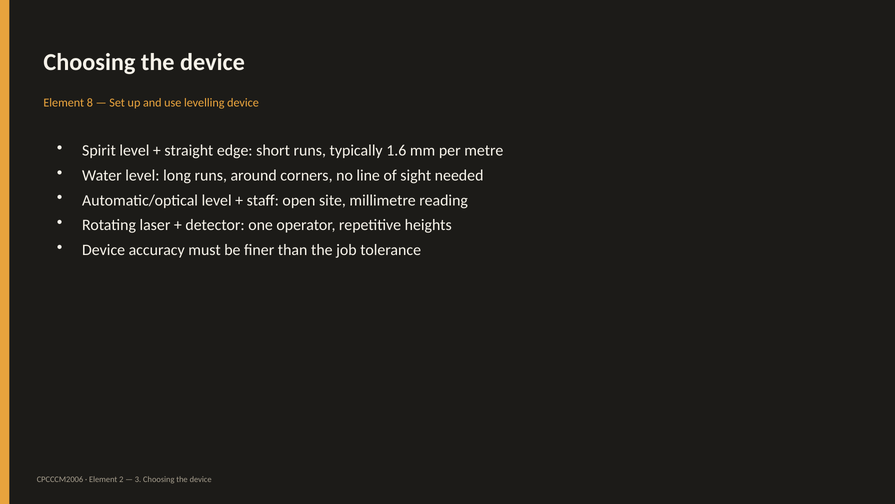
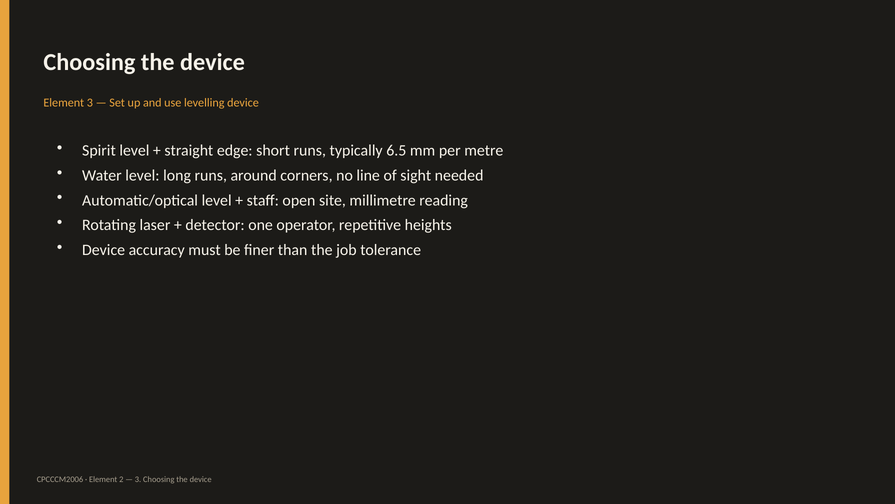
Element 8: 8 -> 3 (90, 103)
1.6: 1.6 -> 6.5 (396, 151)
